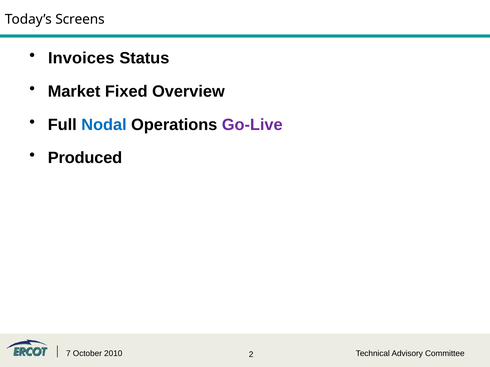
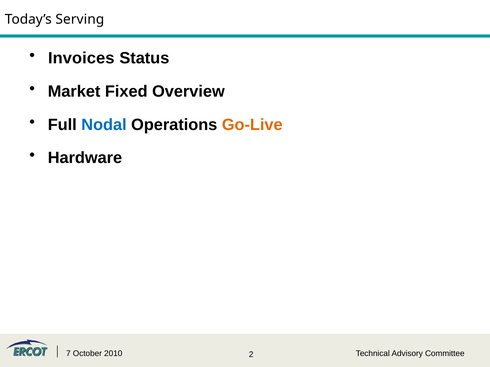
Screens: Screens -> Serving (80, 19)
Go-Live colour: purple -> orange (252, 125)
Produced: Produced -> Hardware (85, 158)
